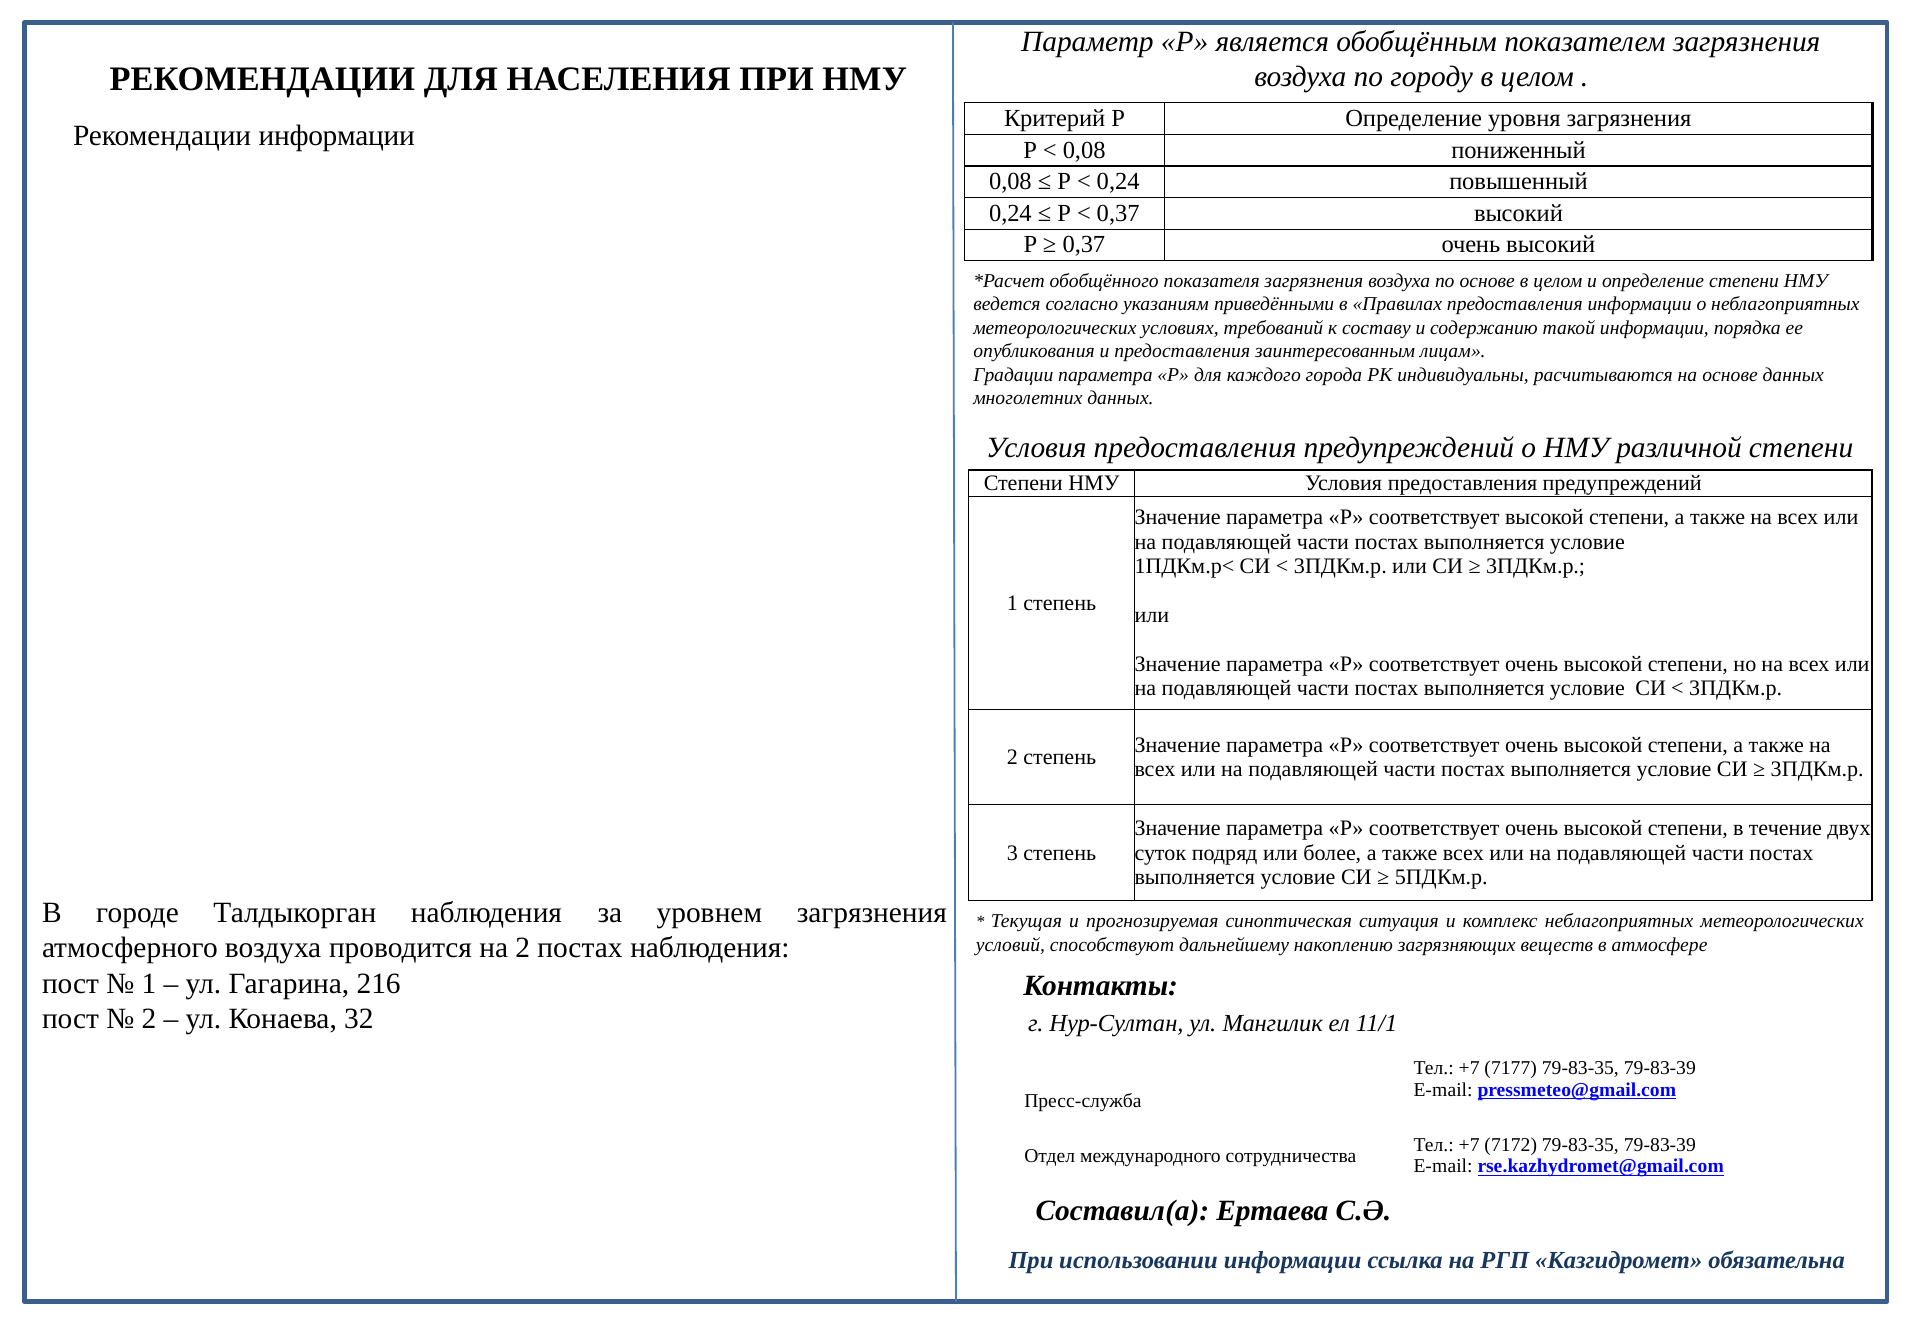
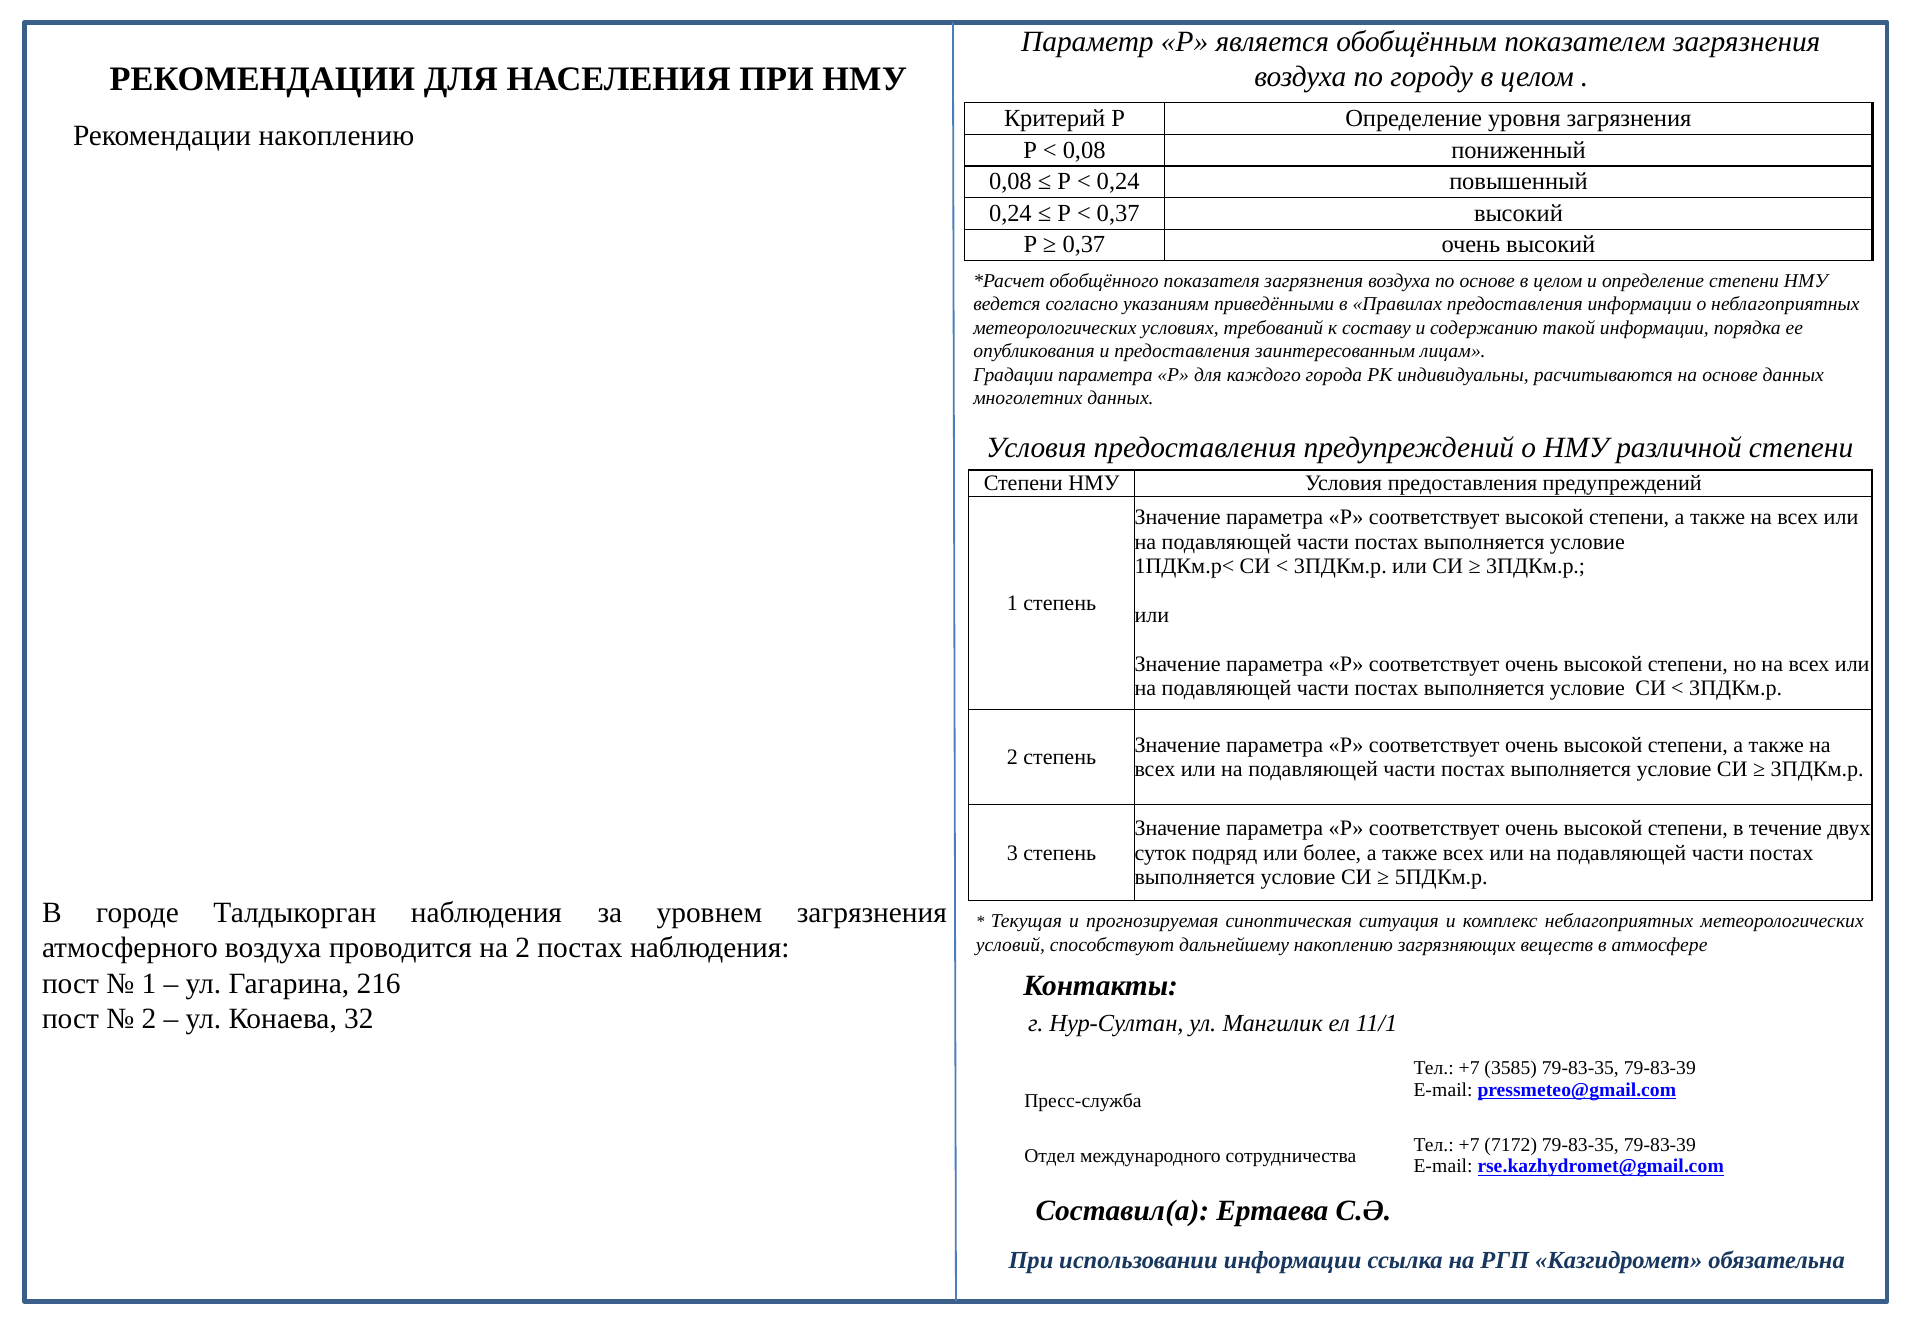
Рекомендации информации: информации -> накоплению (336, 136)
7177: 7177 -> 3585 (1511, 1068)
